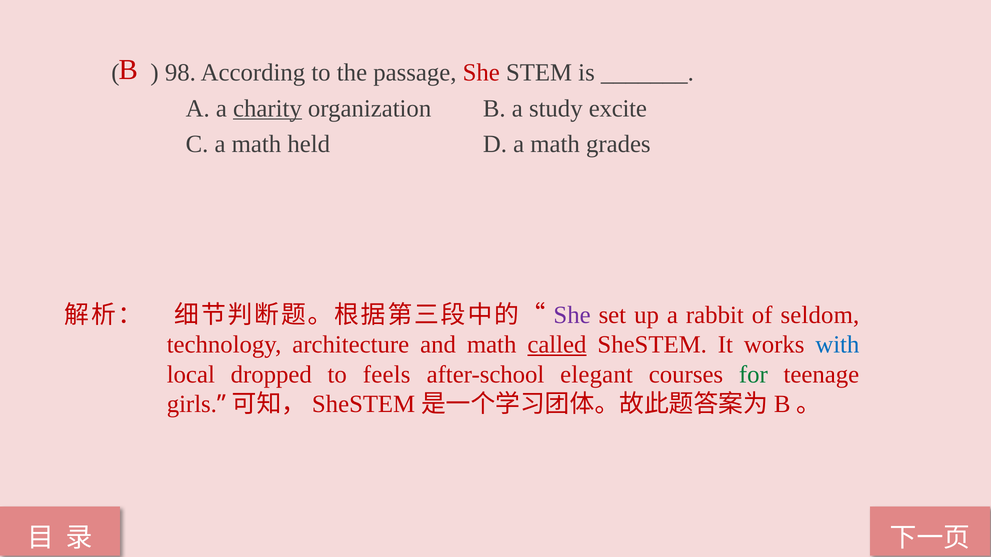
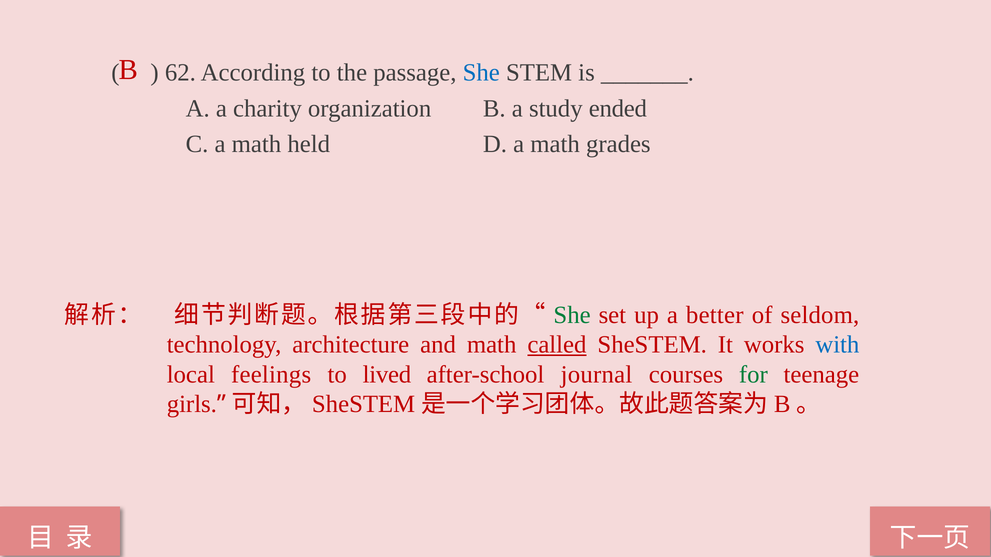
98: 98 -> 62 (180, 73)
She colour: red -> blue (481, 73)
charity underline: present -> none (267, 108)
excite: excite -> ended (618, 108)
She colour: purple -> green (572, 315)
rabbit: rabbit -> better (715, 315)
dropped: dropped -> feelings (271, 375)
feels: feels -> lived (387, 375)
elegant: elegant -> journal (597, 375)
